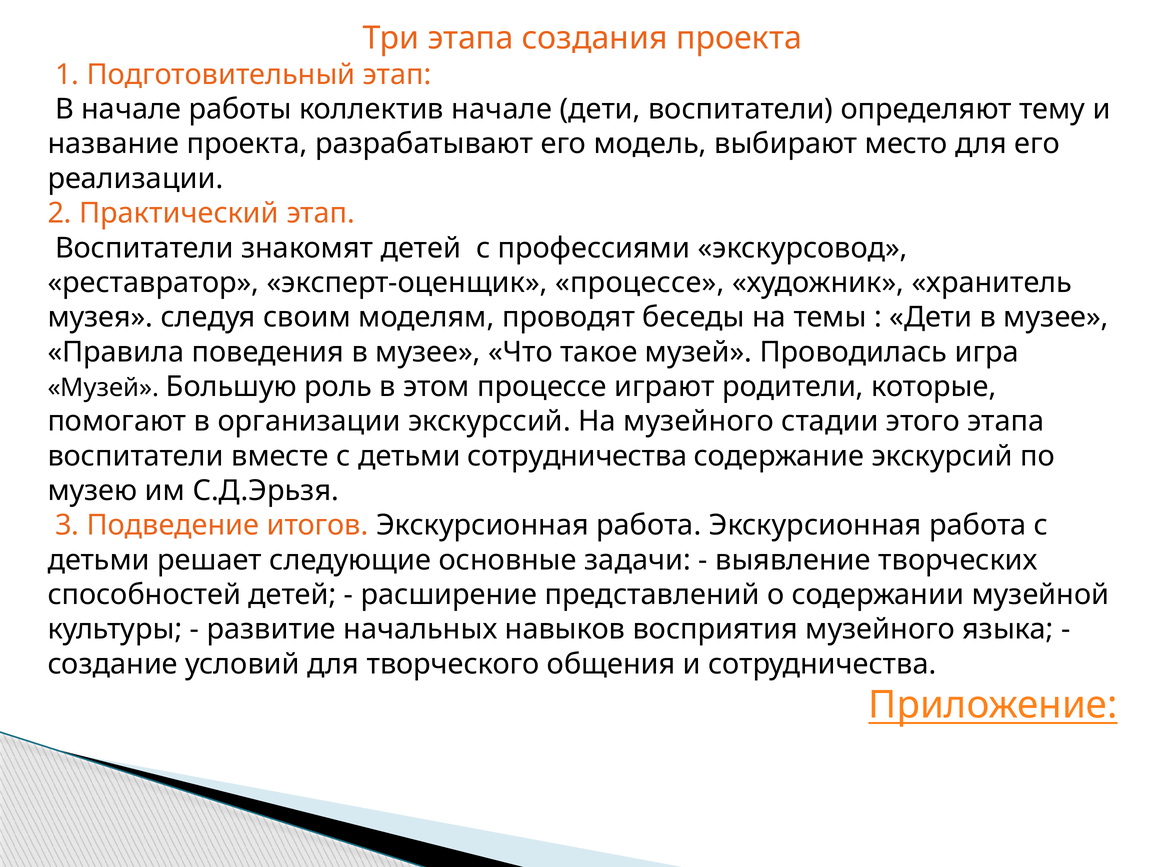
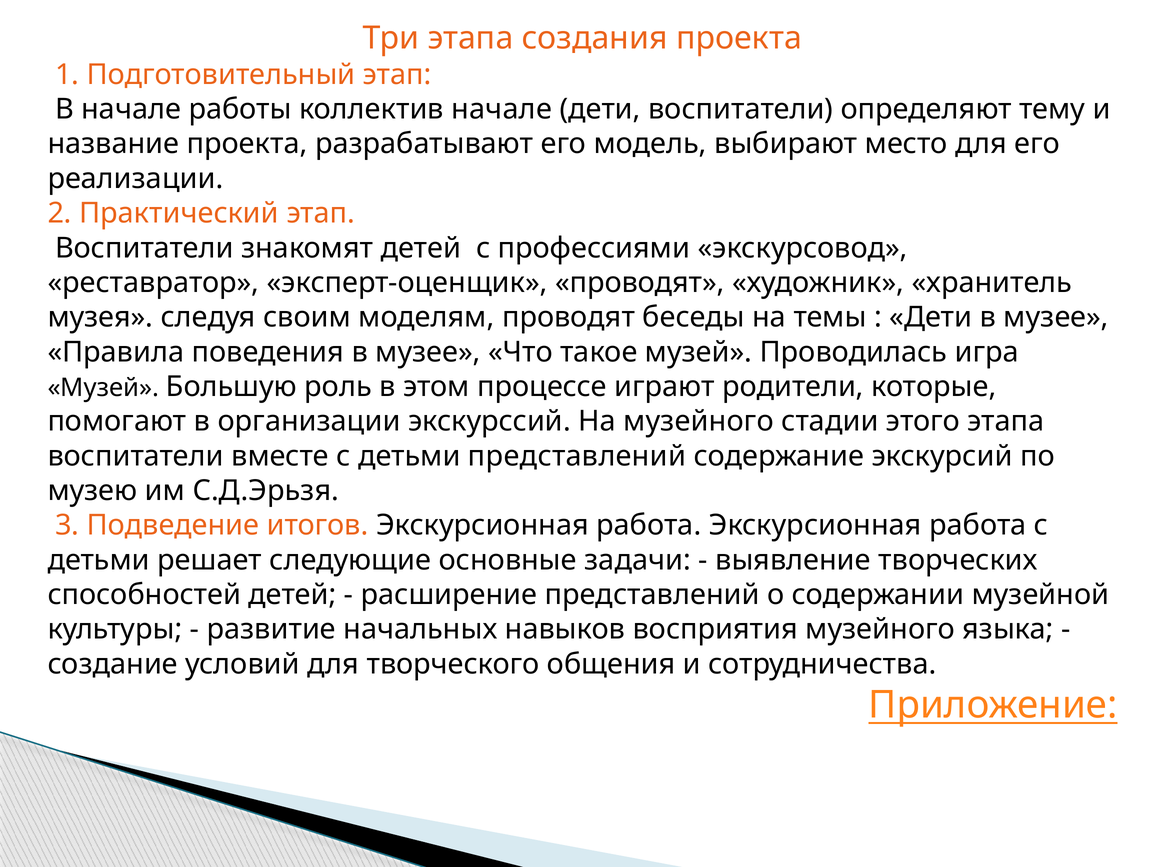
эксперт-оценщик процессе: процессе -> проводят (640, 283)
детьми сотрудничества: сотрудничества -> представлений (577, 456)
